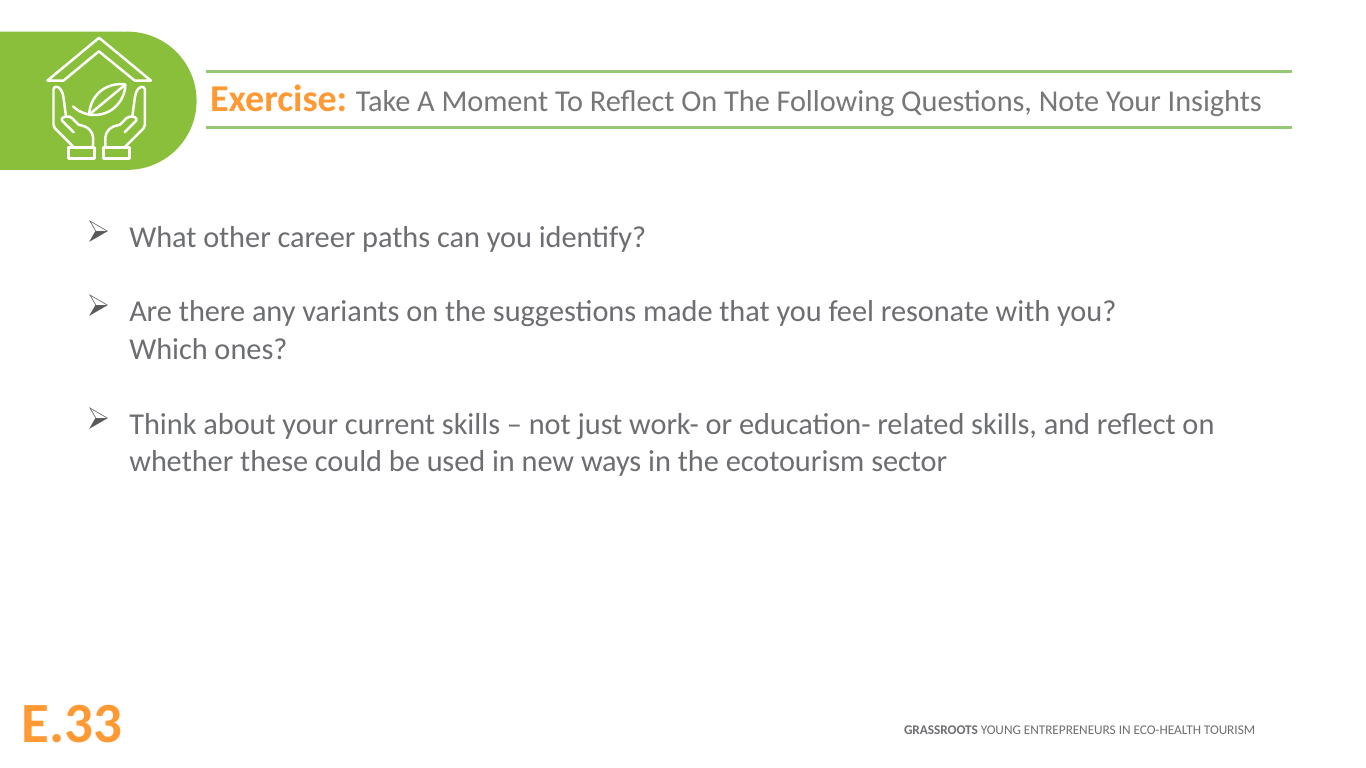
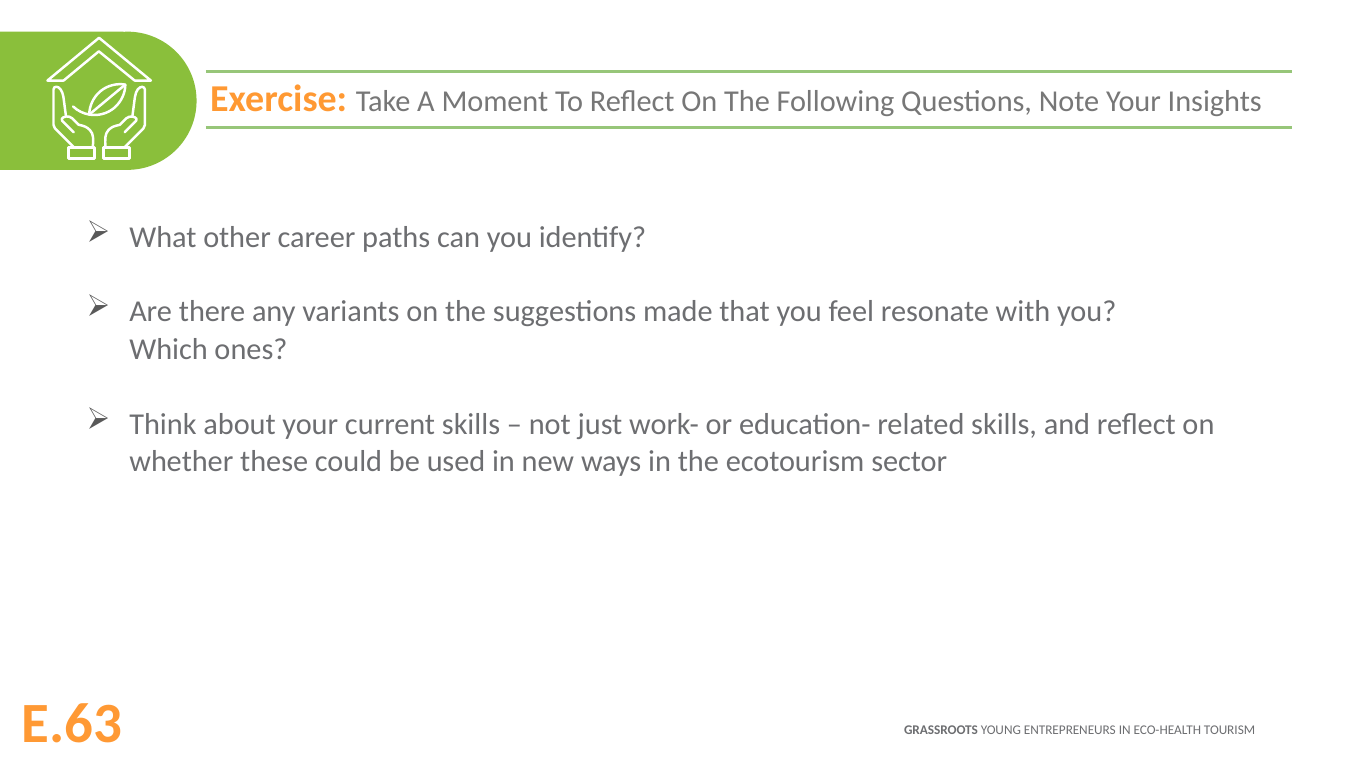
E.33: E.33 -> E.63 (72, 724)
